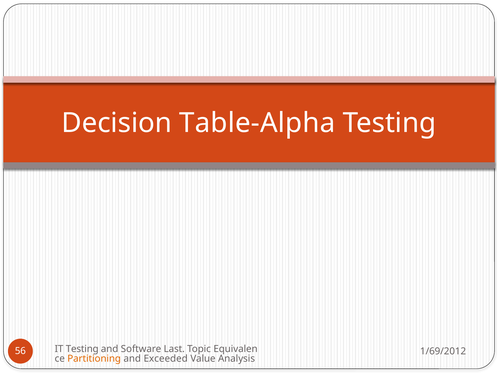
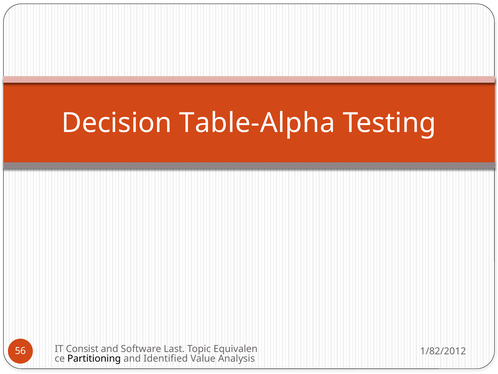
IT Testing: Testing -> Consist (82, 348)
1/69/2012: 1/69/2012 -> 1/82/2012 (443, 351)
Partitioning colour: orange -> black (94, 358)
Exceeded: Exceeded -> Identified (166, 358)
